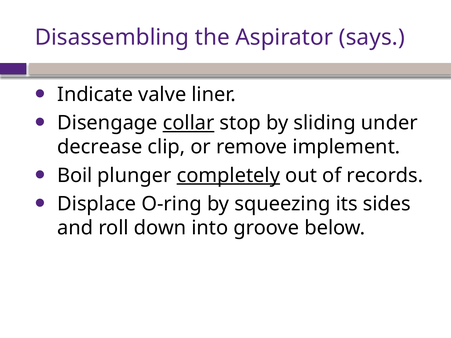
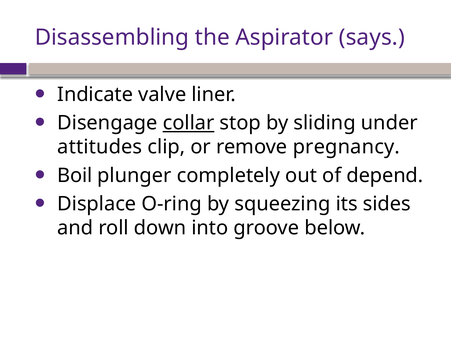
decrease: decrease -> attitudes (100, 147)
implement: implement -> pregnancy (346, 147)
completely underline: present -> none (228, 176)
records: records -> depend (385, 176)
